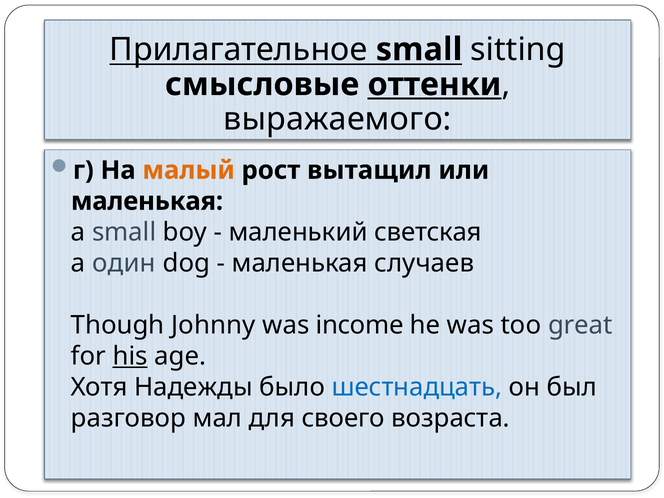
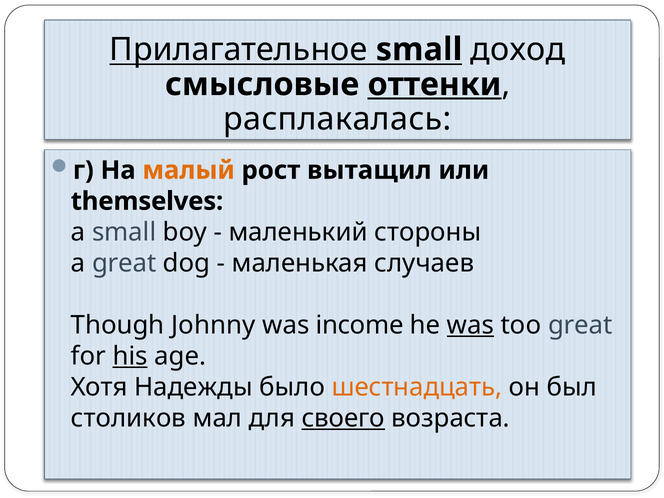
sitting: sitting -> доход (518, 50)
выражаемого: выражаемого -> расплакалась (337, 119)
маленькая: маленькая -> themselves (147, 201)
светская: светская -> стороны (428, 232)
a один: один -> great (124, 263)
was underline: none -> present (470, 325)
шестнадцать colour: blue -> orange (417, 387)
разговор: разговор -> столиков (128, 418)
своего underline: none -> present (343, 418)
